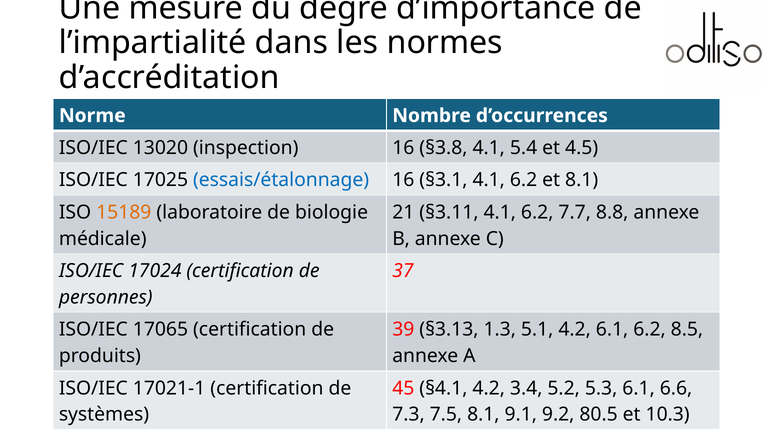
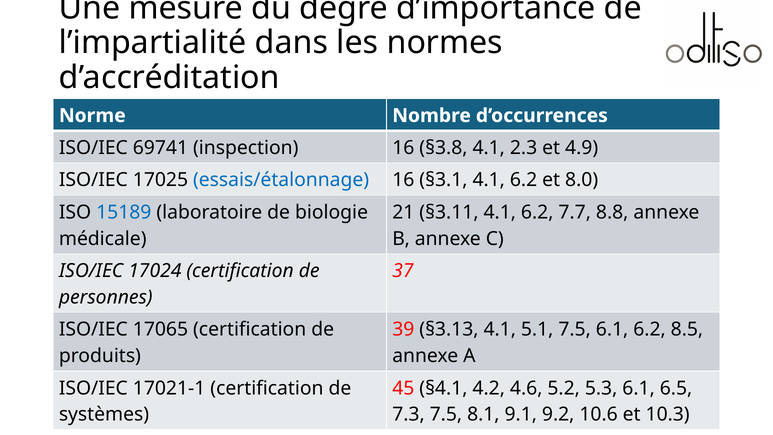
13020: 13020 -> 69741 (160, 148)
5.4: 5.4 -> 2.3 (524, 148)
4.5: 4.5 -> 4.9 (582, 148)
et 8.1: 8.1 -> 8.0 (582, 180)
15189 colour: orange -> blue (124, 212)
§3.13 1.3: 1.3 -> 4.1 (500, 329)
5.1 4.2: 4.2 -> 7.5 (575, 329)
3.4: 3.4 -> 4.6 (526, 388)
6.6: 6.6 -> 6.5 (676, 388)
80.5: 80.5 -> 10.6 (599, 414)
